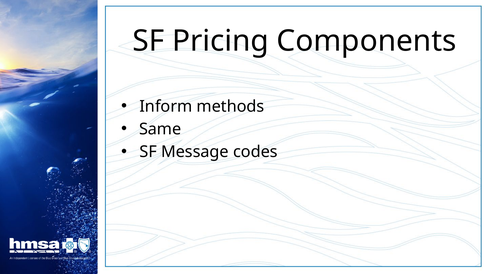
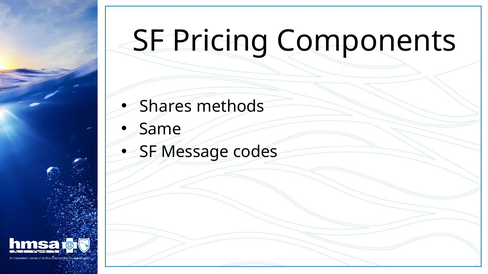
Inform: Inform -> Shares (166, 107)
